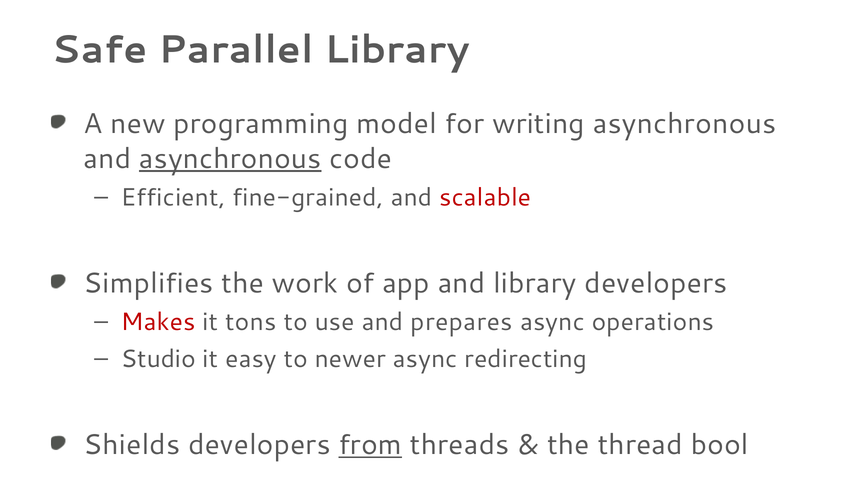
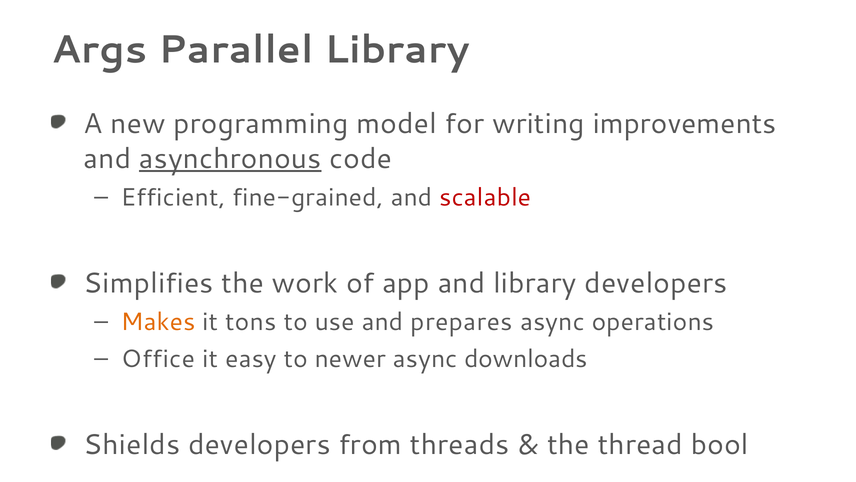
Safe: Safe -> Args (99, 50)
writing asynchronous: asynchronous -> improvements (685, 123)
Makes colour: red -> orange (158, 322)
Studio: Studio -> Office (158, 358)
redirecting: redirecting -> downloads (526, 358)
from underline: present -> none (370, 444)
